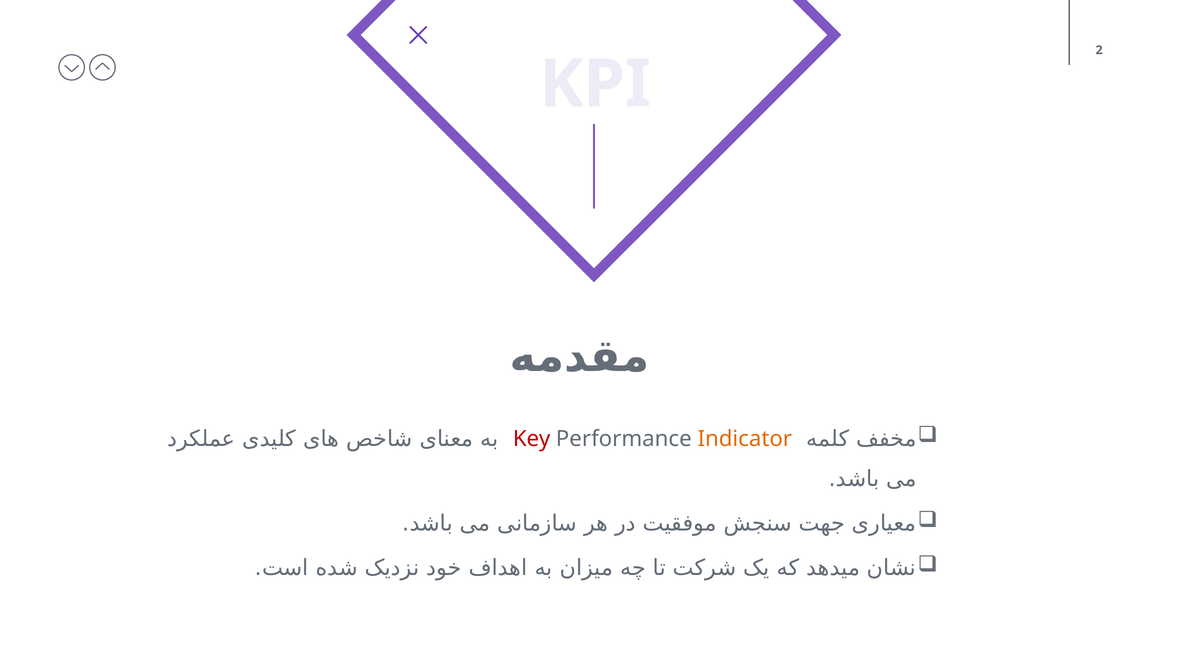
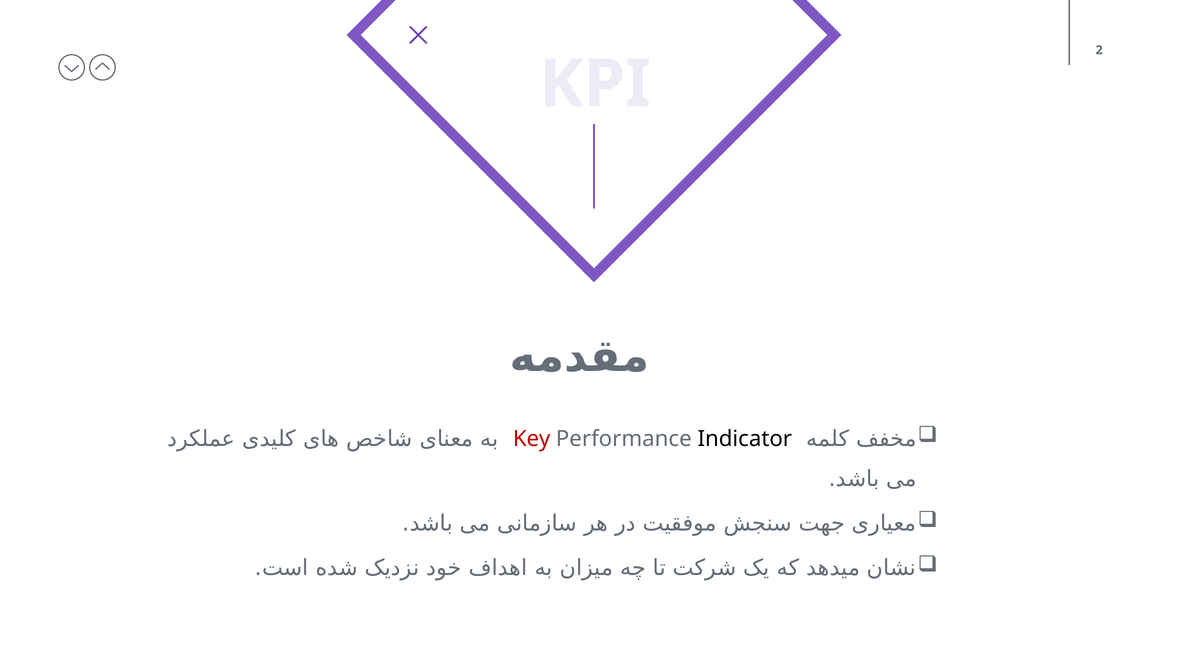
Indicator colour: orange -> black (745, 439)
